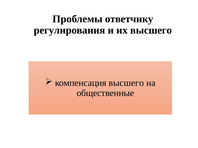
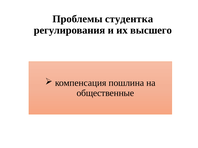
ответчику: ответчику -> студентка (129, 19)
компенсация высшего: высшего -> пошлина (126, 83)
